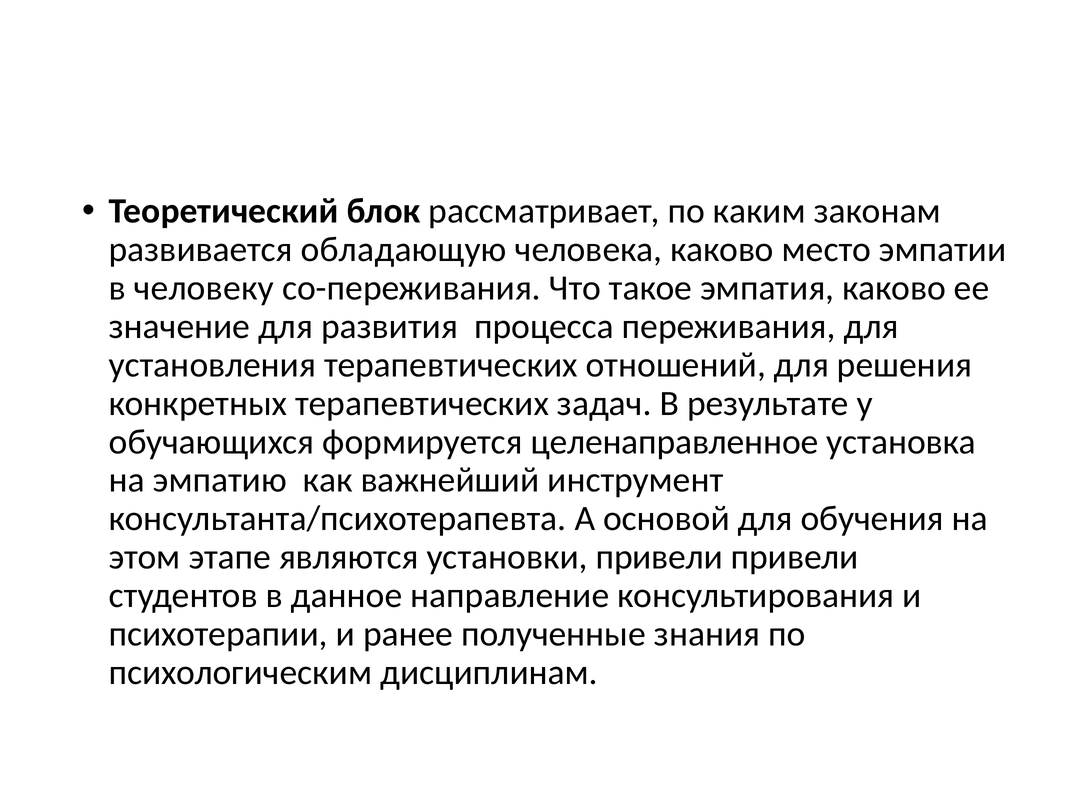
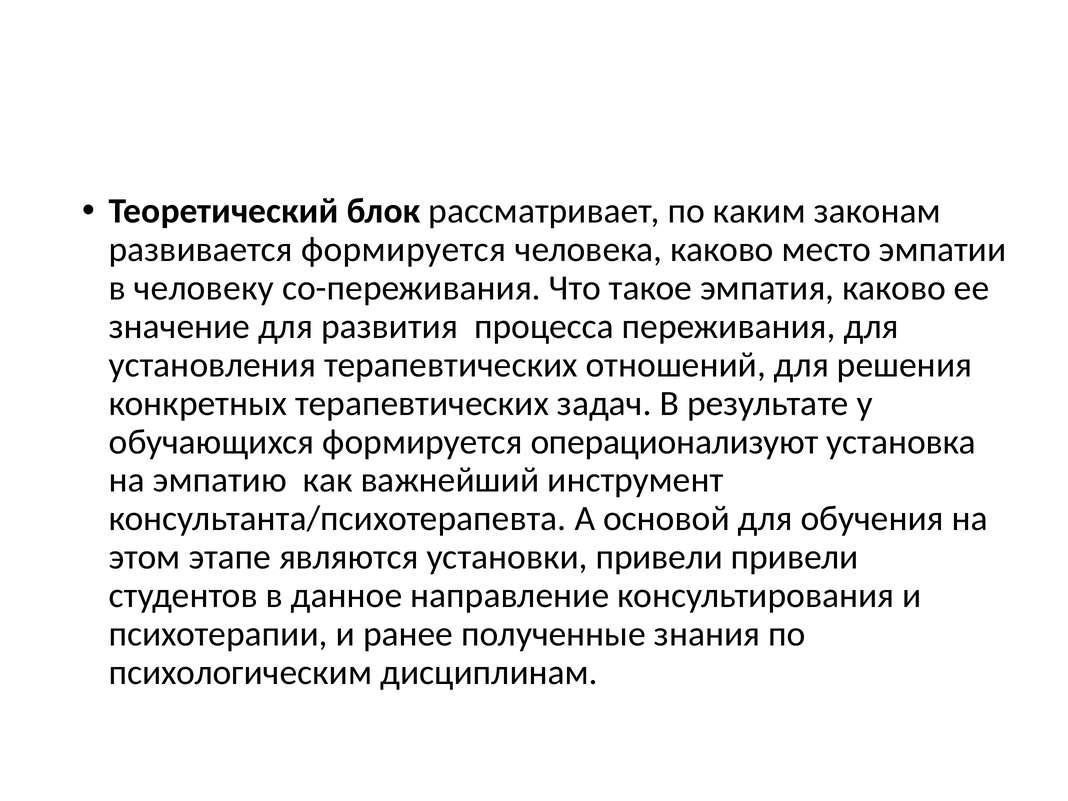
развивается обладающую: обладающую -> формируется (404, 250)
целенаправленное: целенаправленное -> операционализуют (674, 442)
